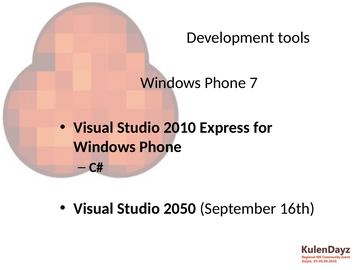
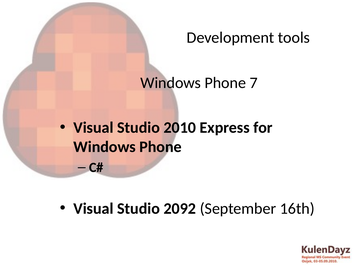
2050: 2050 -> 2092 (180, 208)
